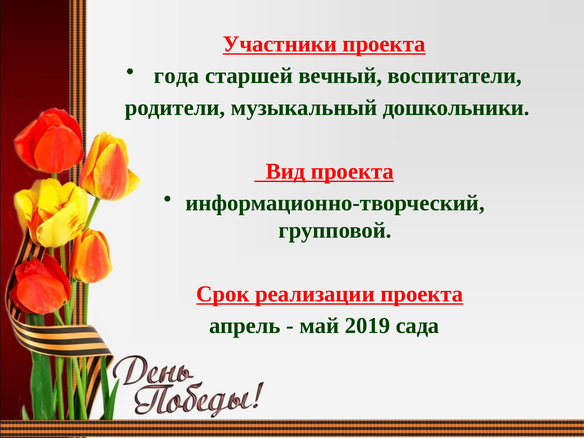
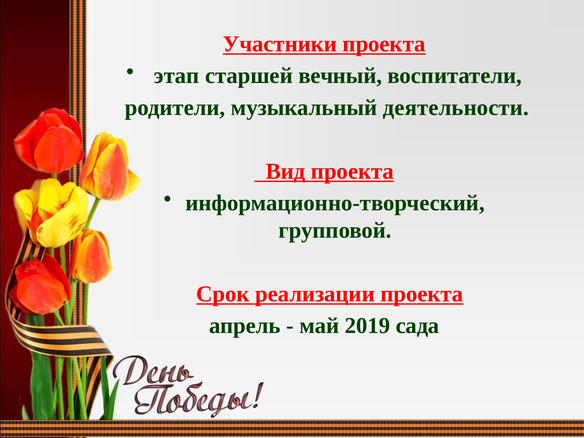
года: года -> этап (177, 76)
дошкольники: дошкольники -> деятельности (456, 108)
